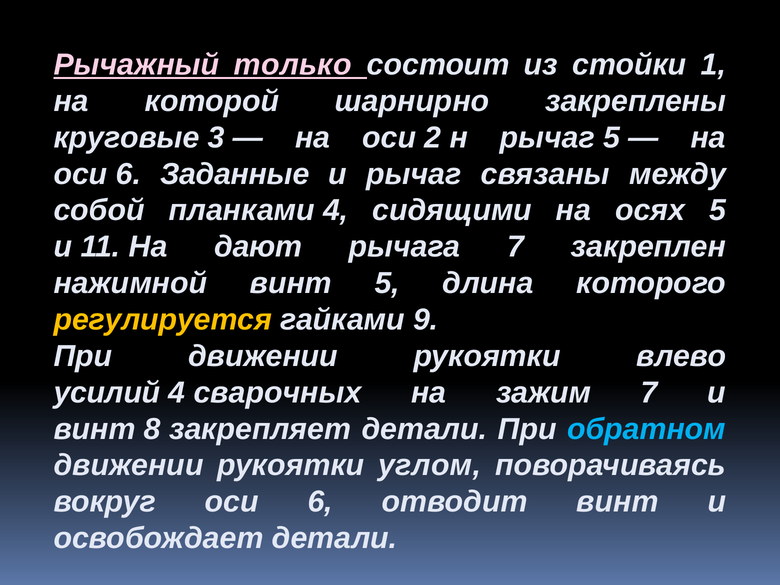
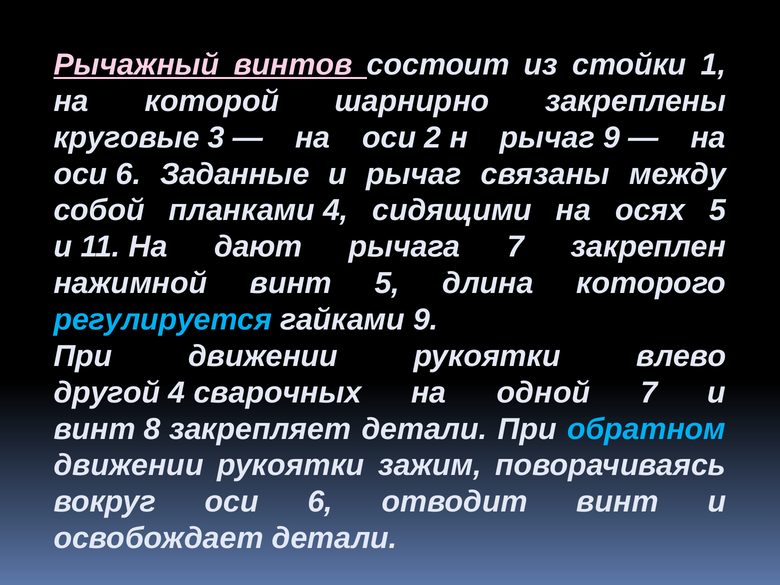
только: только -> винтов (293, 65)
рычаг 5: 5 -> 9 (612, 138)
регулируется colour: yellow -> light blue (163, 320)
усилий: усилий -> другой (107, 393)
зажим: зажим -> одной (543, 393)
углом: углом -> зажим (430, 465)
